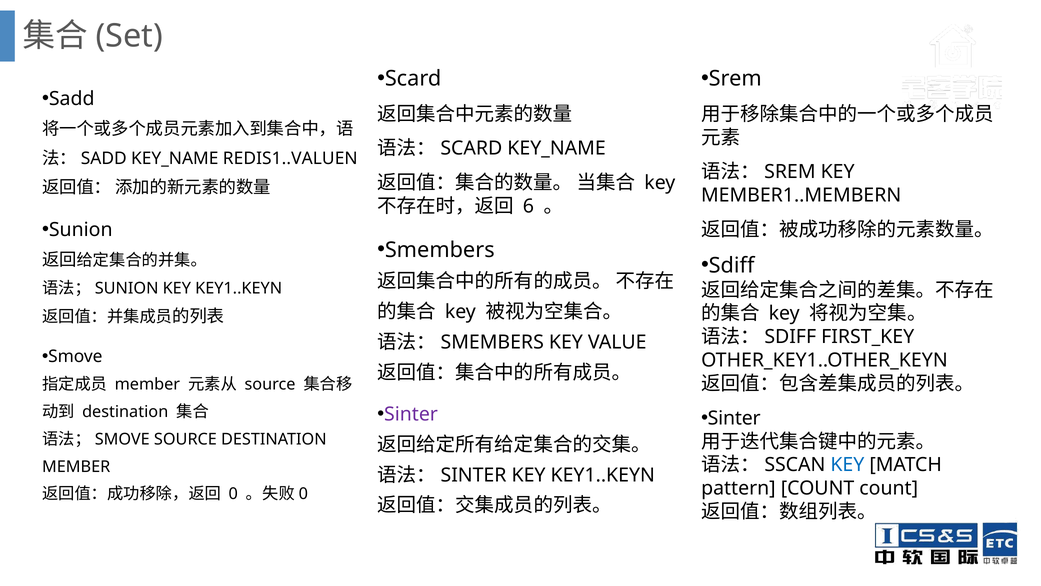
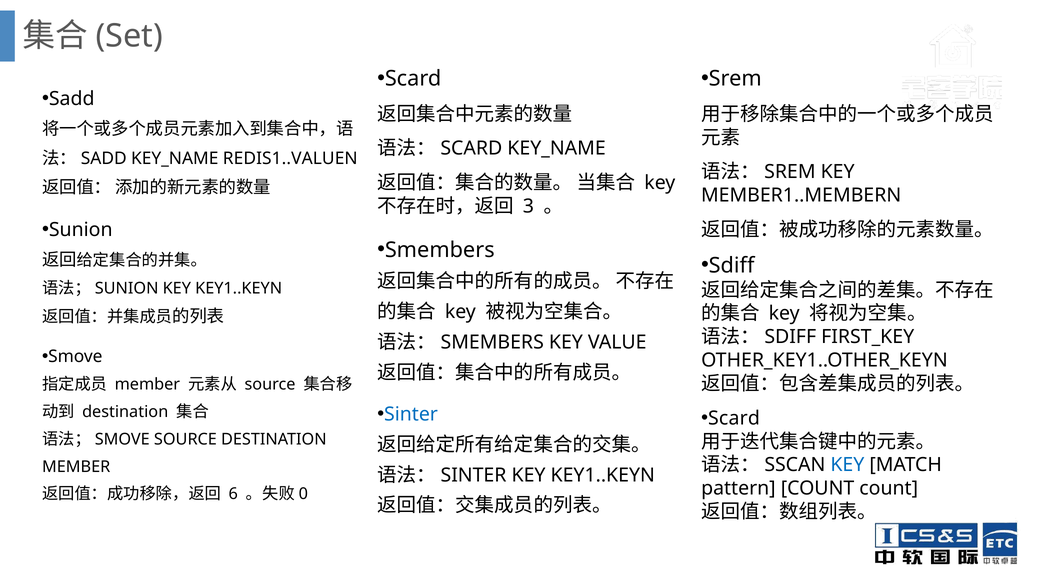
6: 6 -> 3 (528, 206)
Sinter colour: purple -> blue (411, 414)
Sinter: Sinter -> Scard (734, 418)
0: 0 -> 6 (233, 494)
